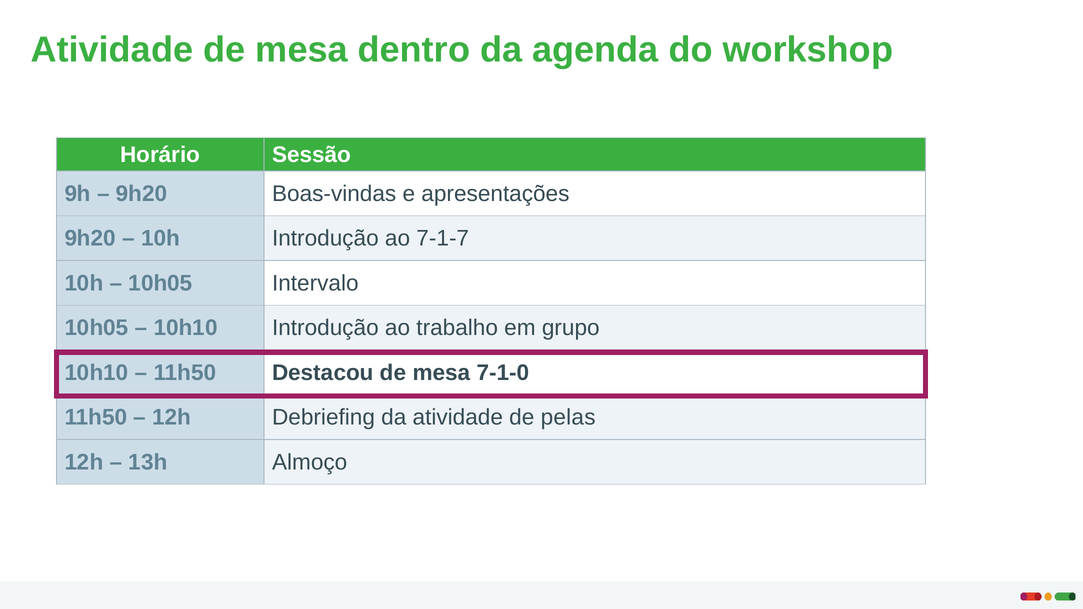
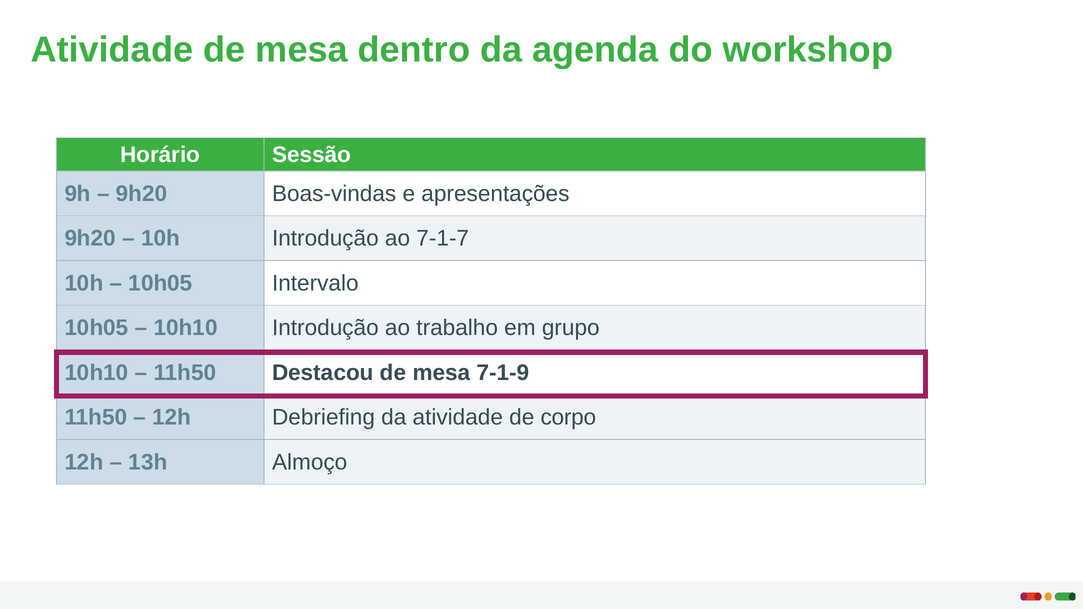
7-1-0: 7-1-0 -> 7-1-9 (503, 373)
pelas: pelas -> corpo (568, 418)
